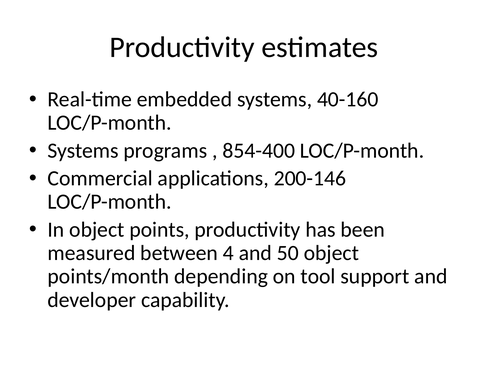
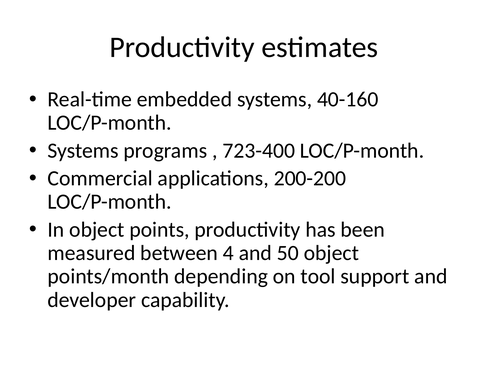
854-400: 854-400 -> 723-400 (259, 151)
200-146: 200-146 -> 200-200 (310, 178)
